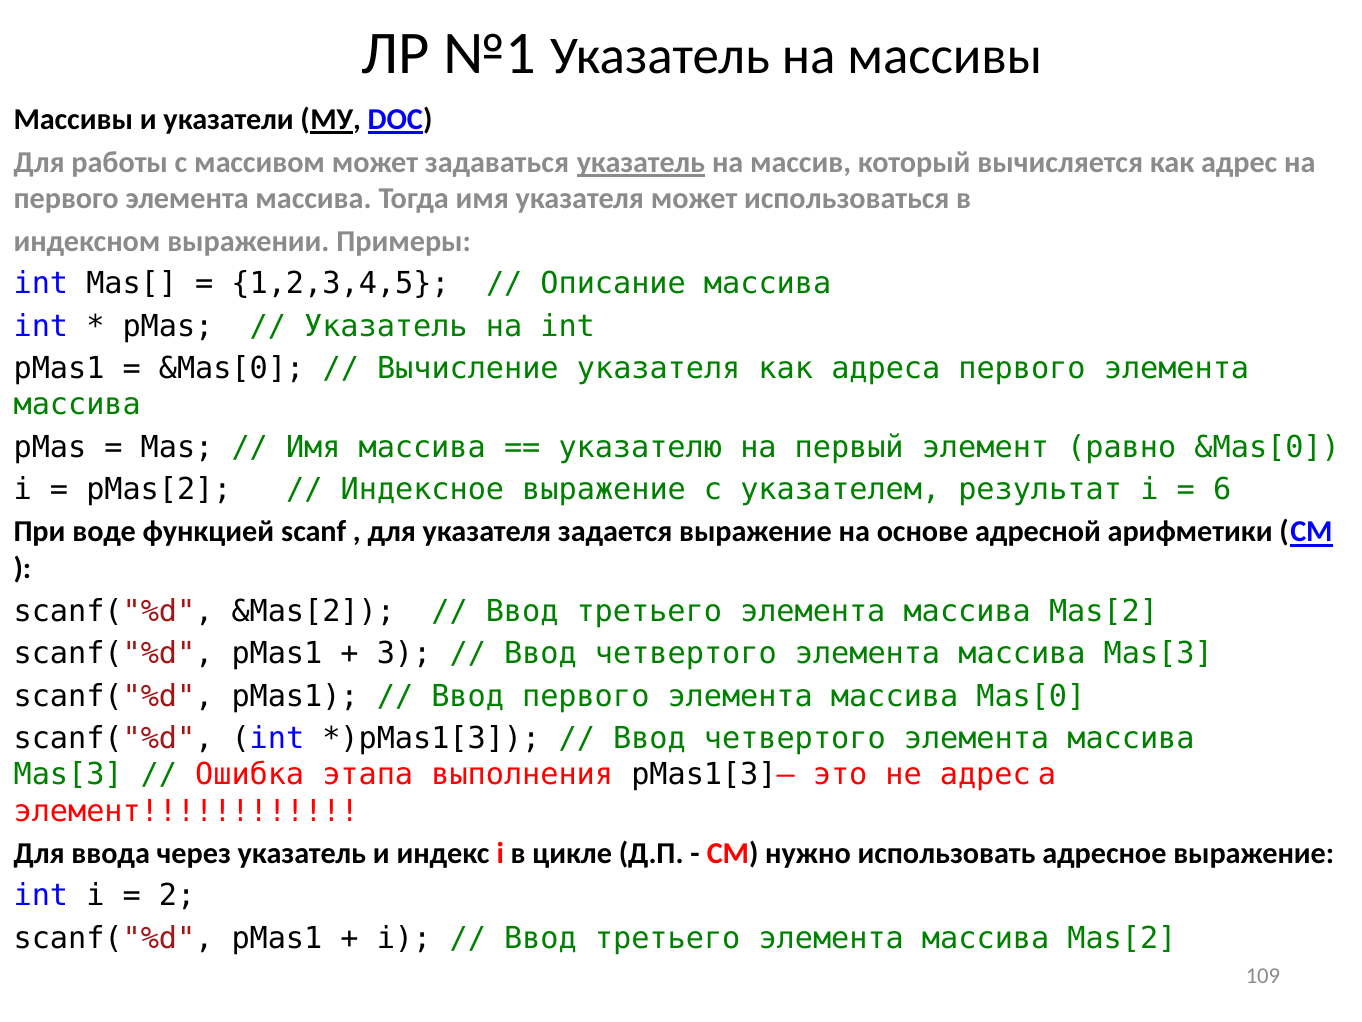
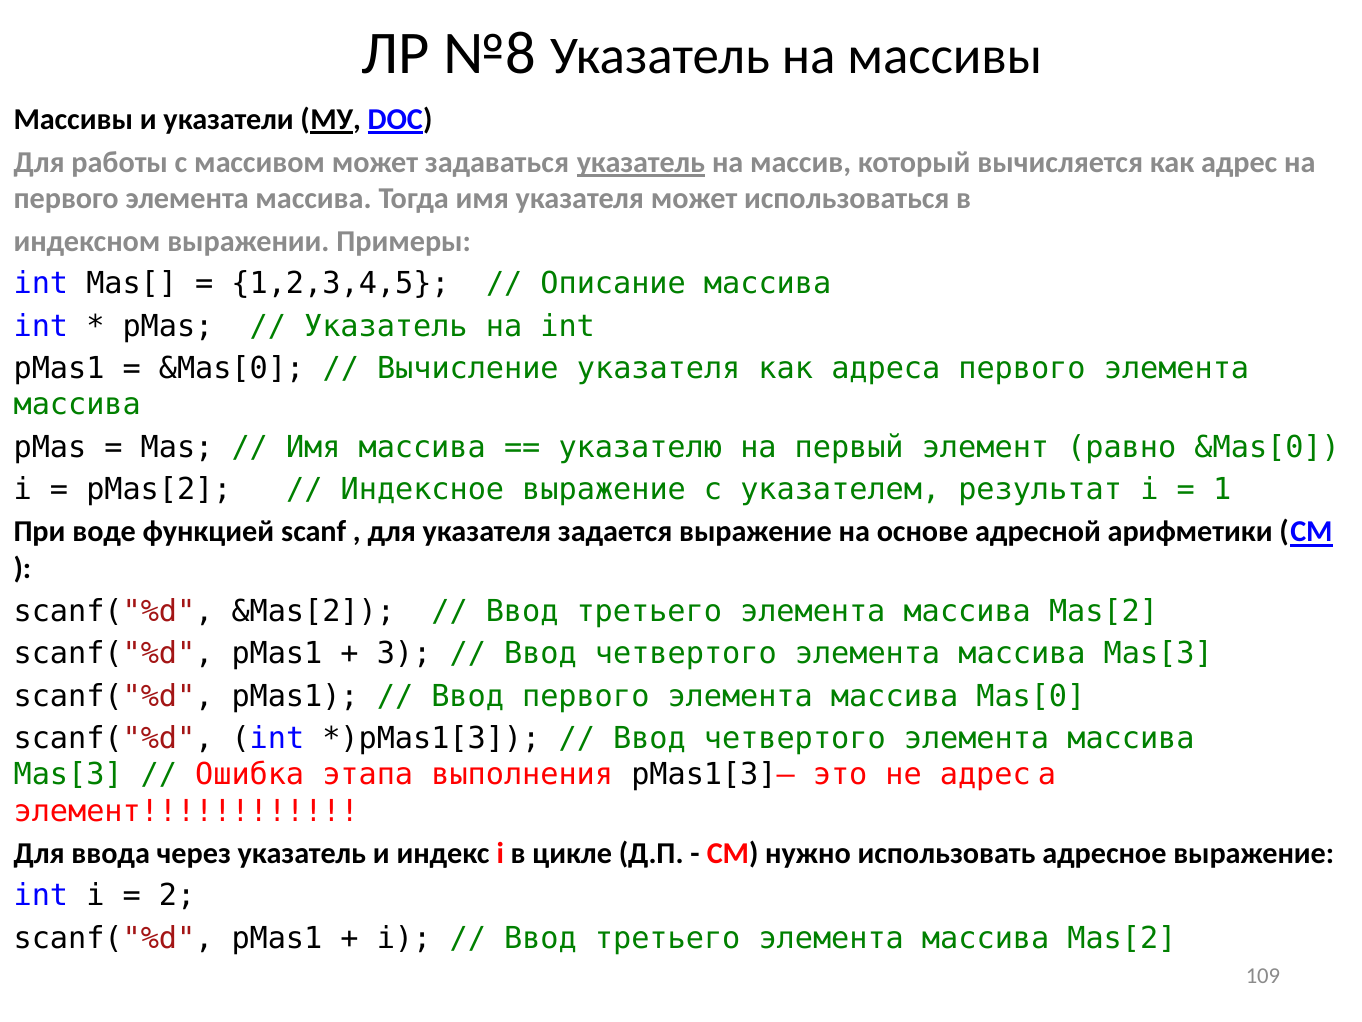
№1: №1 -> №8 (490, 54)
6: 6 -> 1 (1222, 489)
